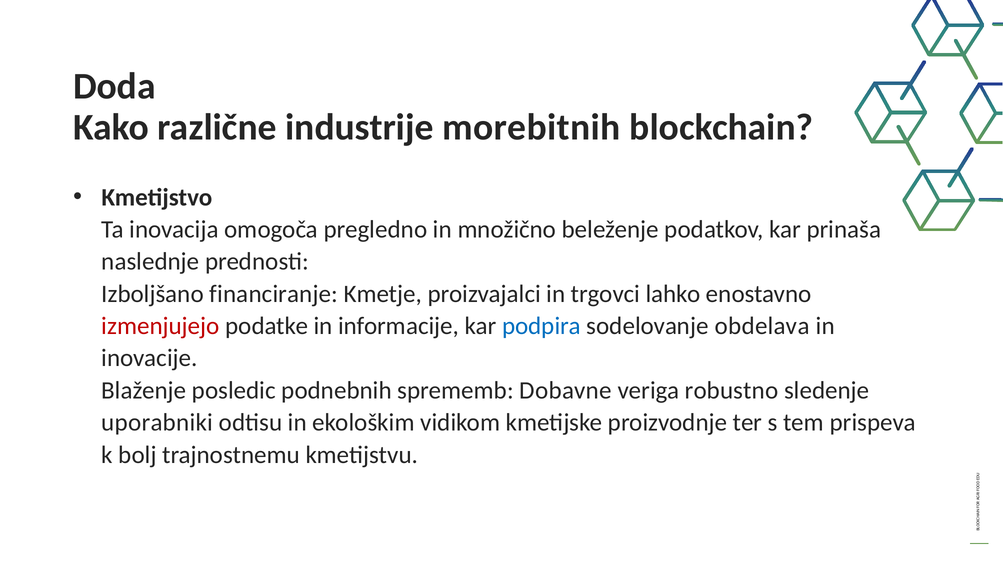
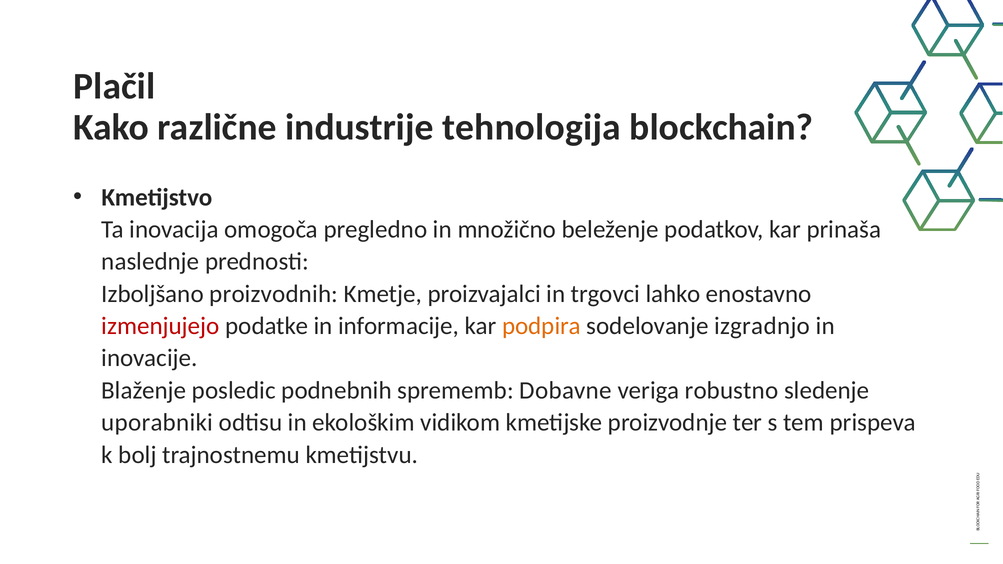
Doda: Doda -> Plačil (114, 87)
morebitnih: morebitnih -> tehnologija (531, 127)
financiranje: financiranje -> proizvodnih (274, 294)
podpira colour: blue -> orange (541, 326)
obdelava: obdelava -> izgradnjo (762, 326)
